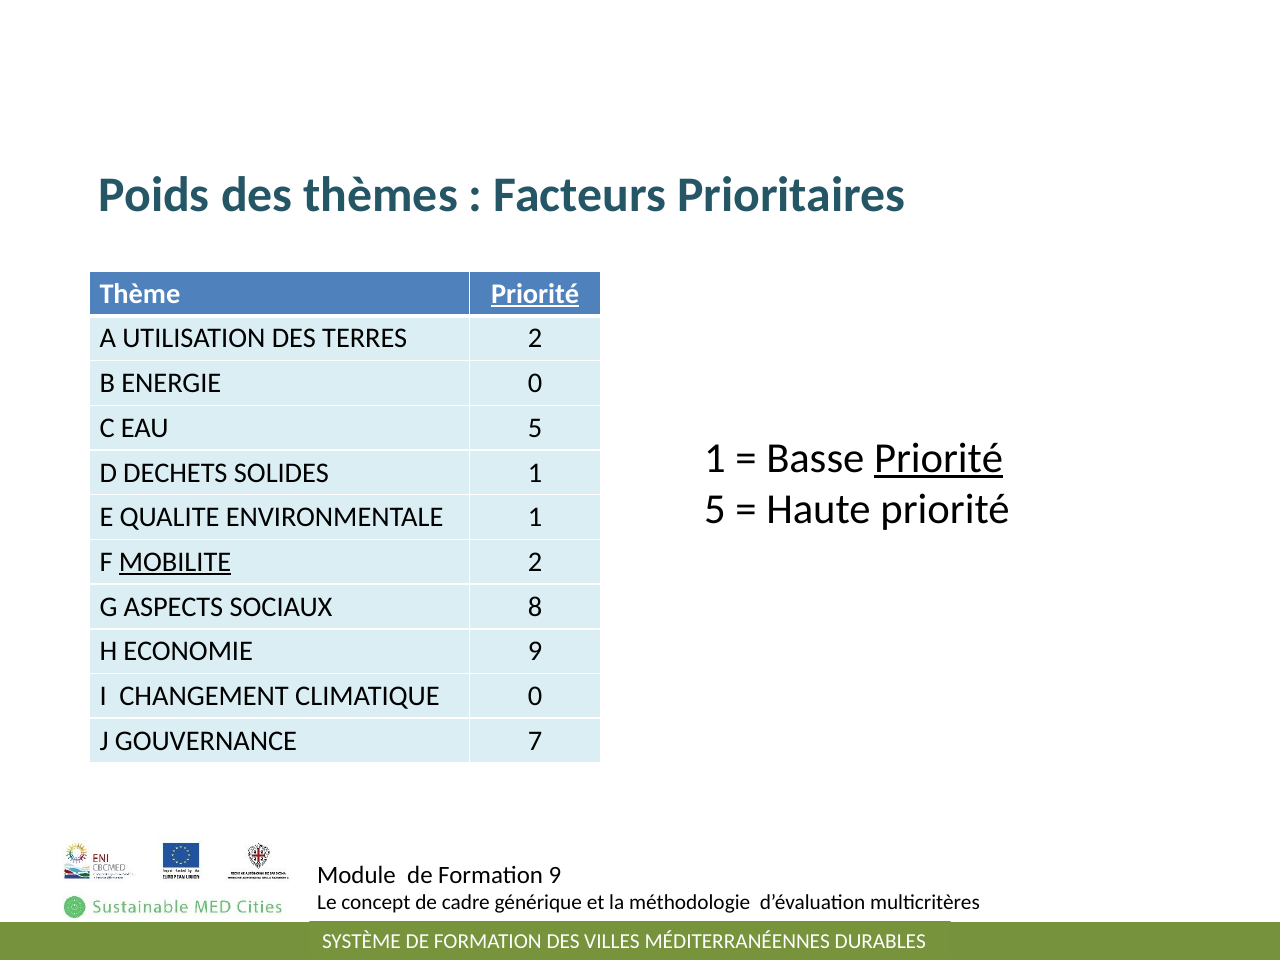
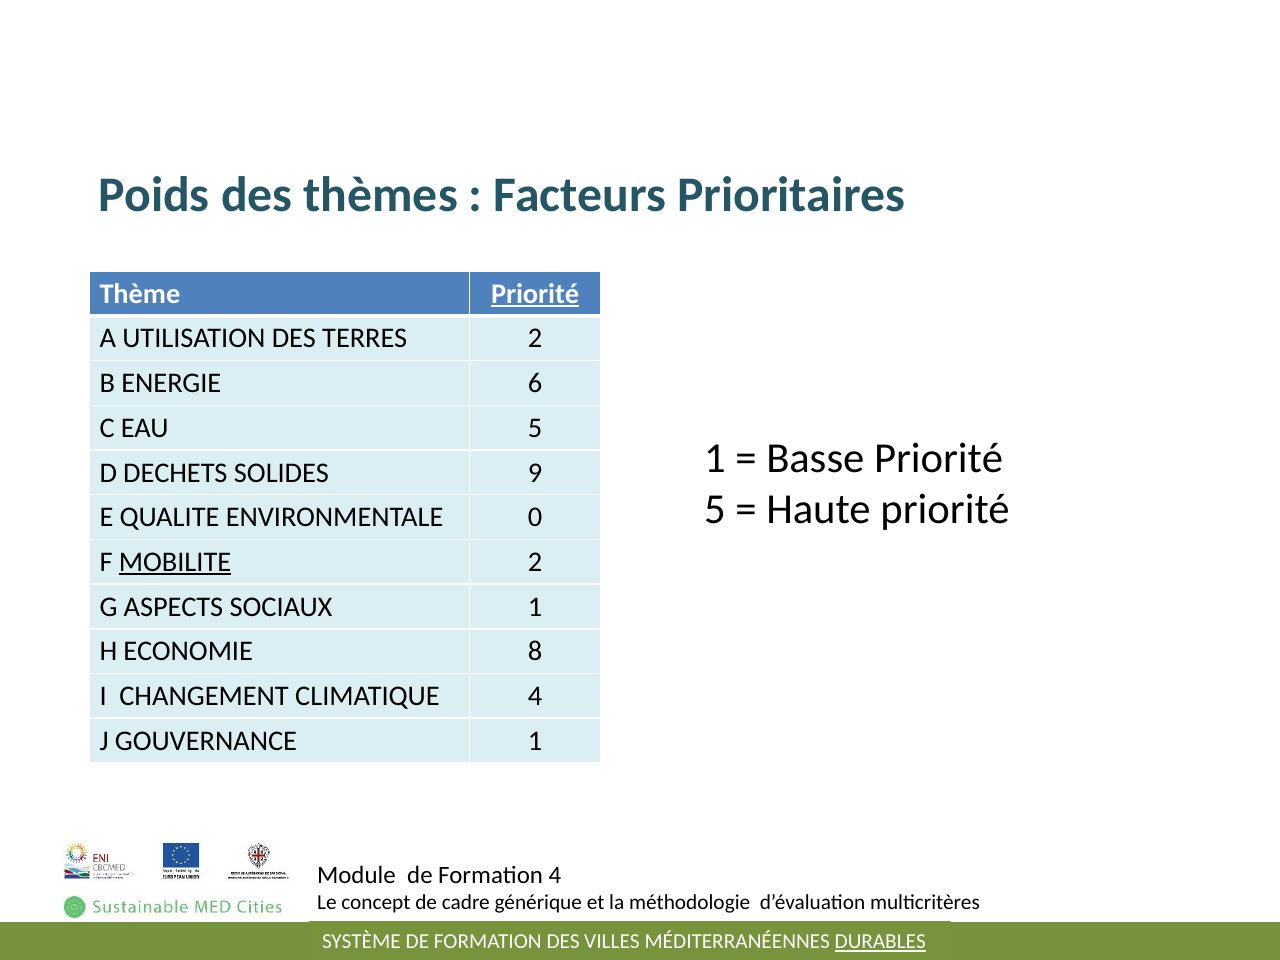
ENERGIE 0: 0 -> 6 (535, 383)
Priorité underline: present -> none (939, 458)
SOLIDES 1: 1 -> 9 (535, 473)
ENVIRONMENTALE 1: 1 -> 0 (535, 517)
SOCIAUX 8: 8 -> 1 (535, 607)
ECONOMIE 9: 9 -> 8 (535, 651)
CLIMATIQUE 0: 0 -> 4 (535, 696)
GOUVERNANCE 7: 7 -> 1 (535, 741)
9: 9 -> 4 (555, 875)
DURABLES underline: none -> present (880, 942)
